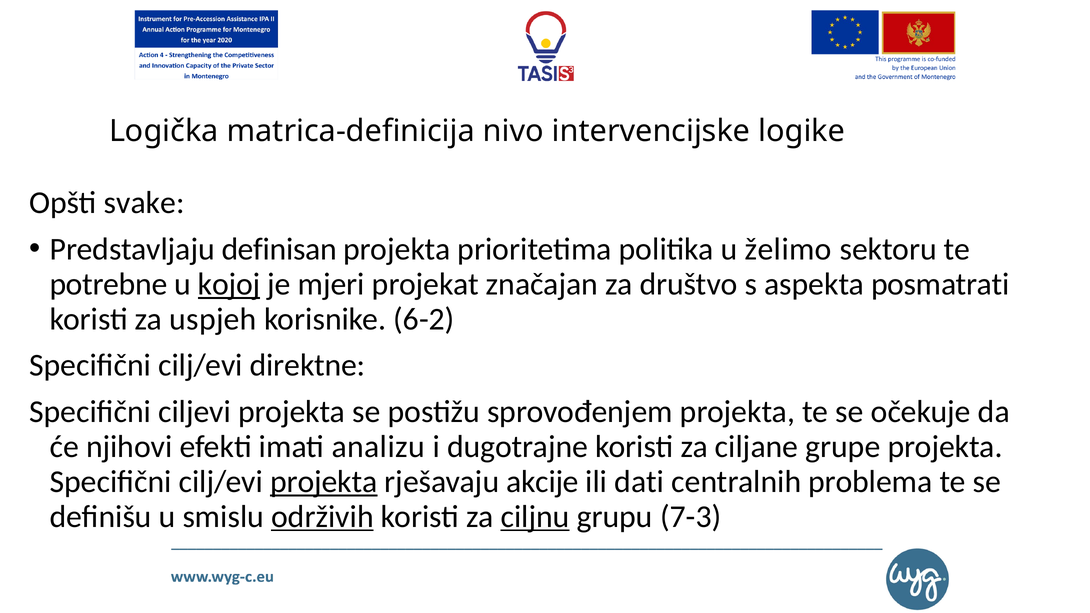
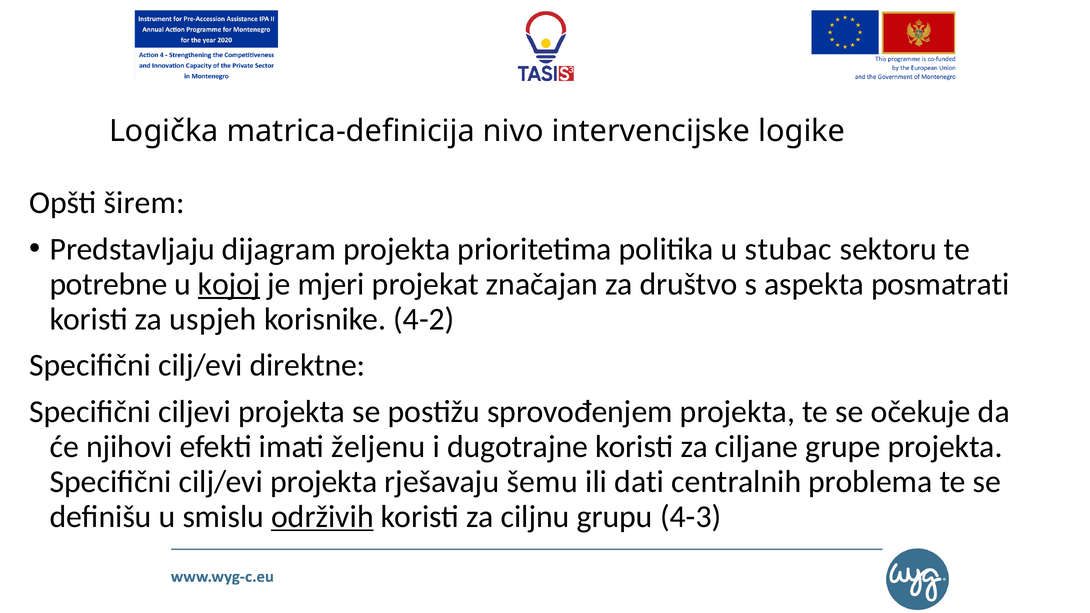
svake: svake -> širem (144, 203)
definisan: definisan -> dijagram (279, 249)
želimo: želimo -> stubac (788, 249)
6-2: 6-2 -> 4-2 (424, 319)
analizu: analizu -> željenu (378, 447)
projekta underline: present -> none (324, 482)
akcije: akcije -> šemu (542, 482)
ciljnu underline: present -> none (535, 517)
7-3: 7-3 -> 4-3 (691, 517)
